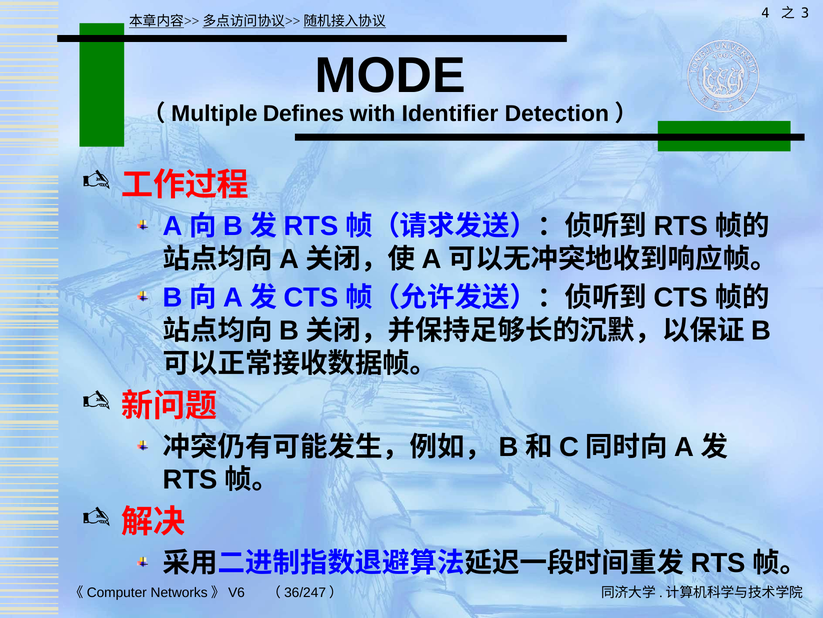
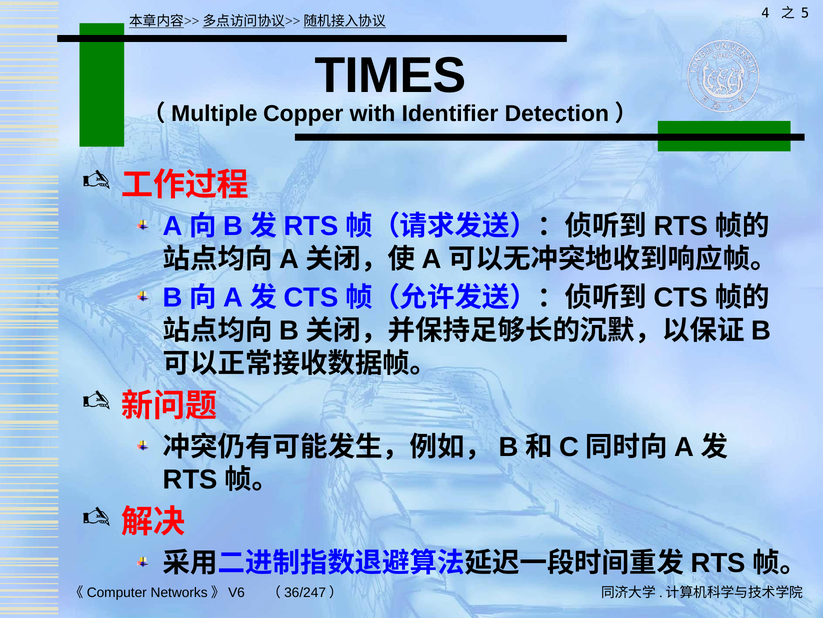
3: 3 -> 5 (805, 13)
MODE: MODE -> TIMES (391, 75)
Defines: Defines -> Copper (303, 113)
